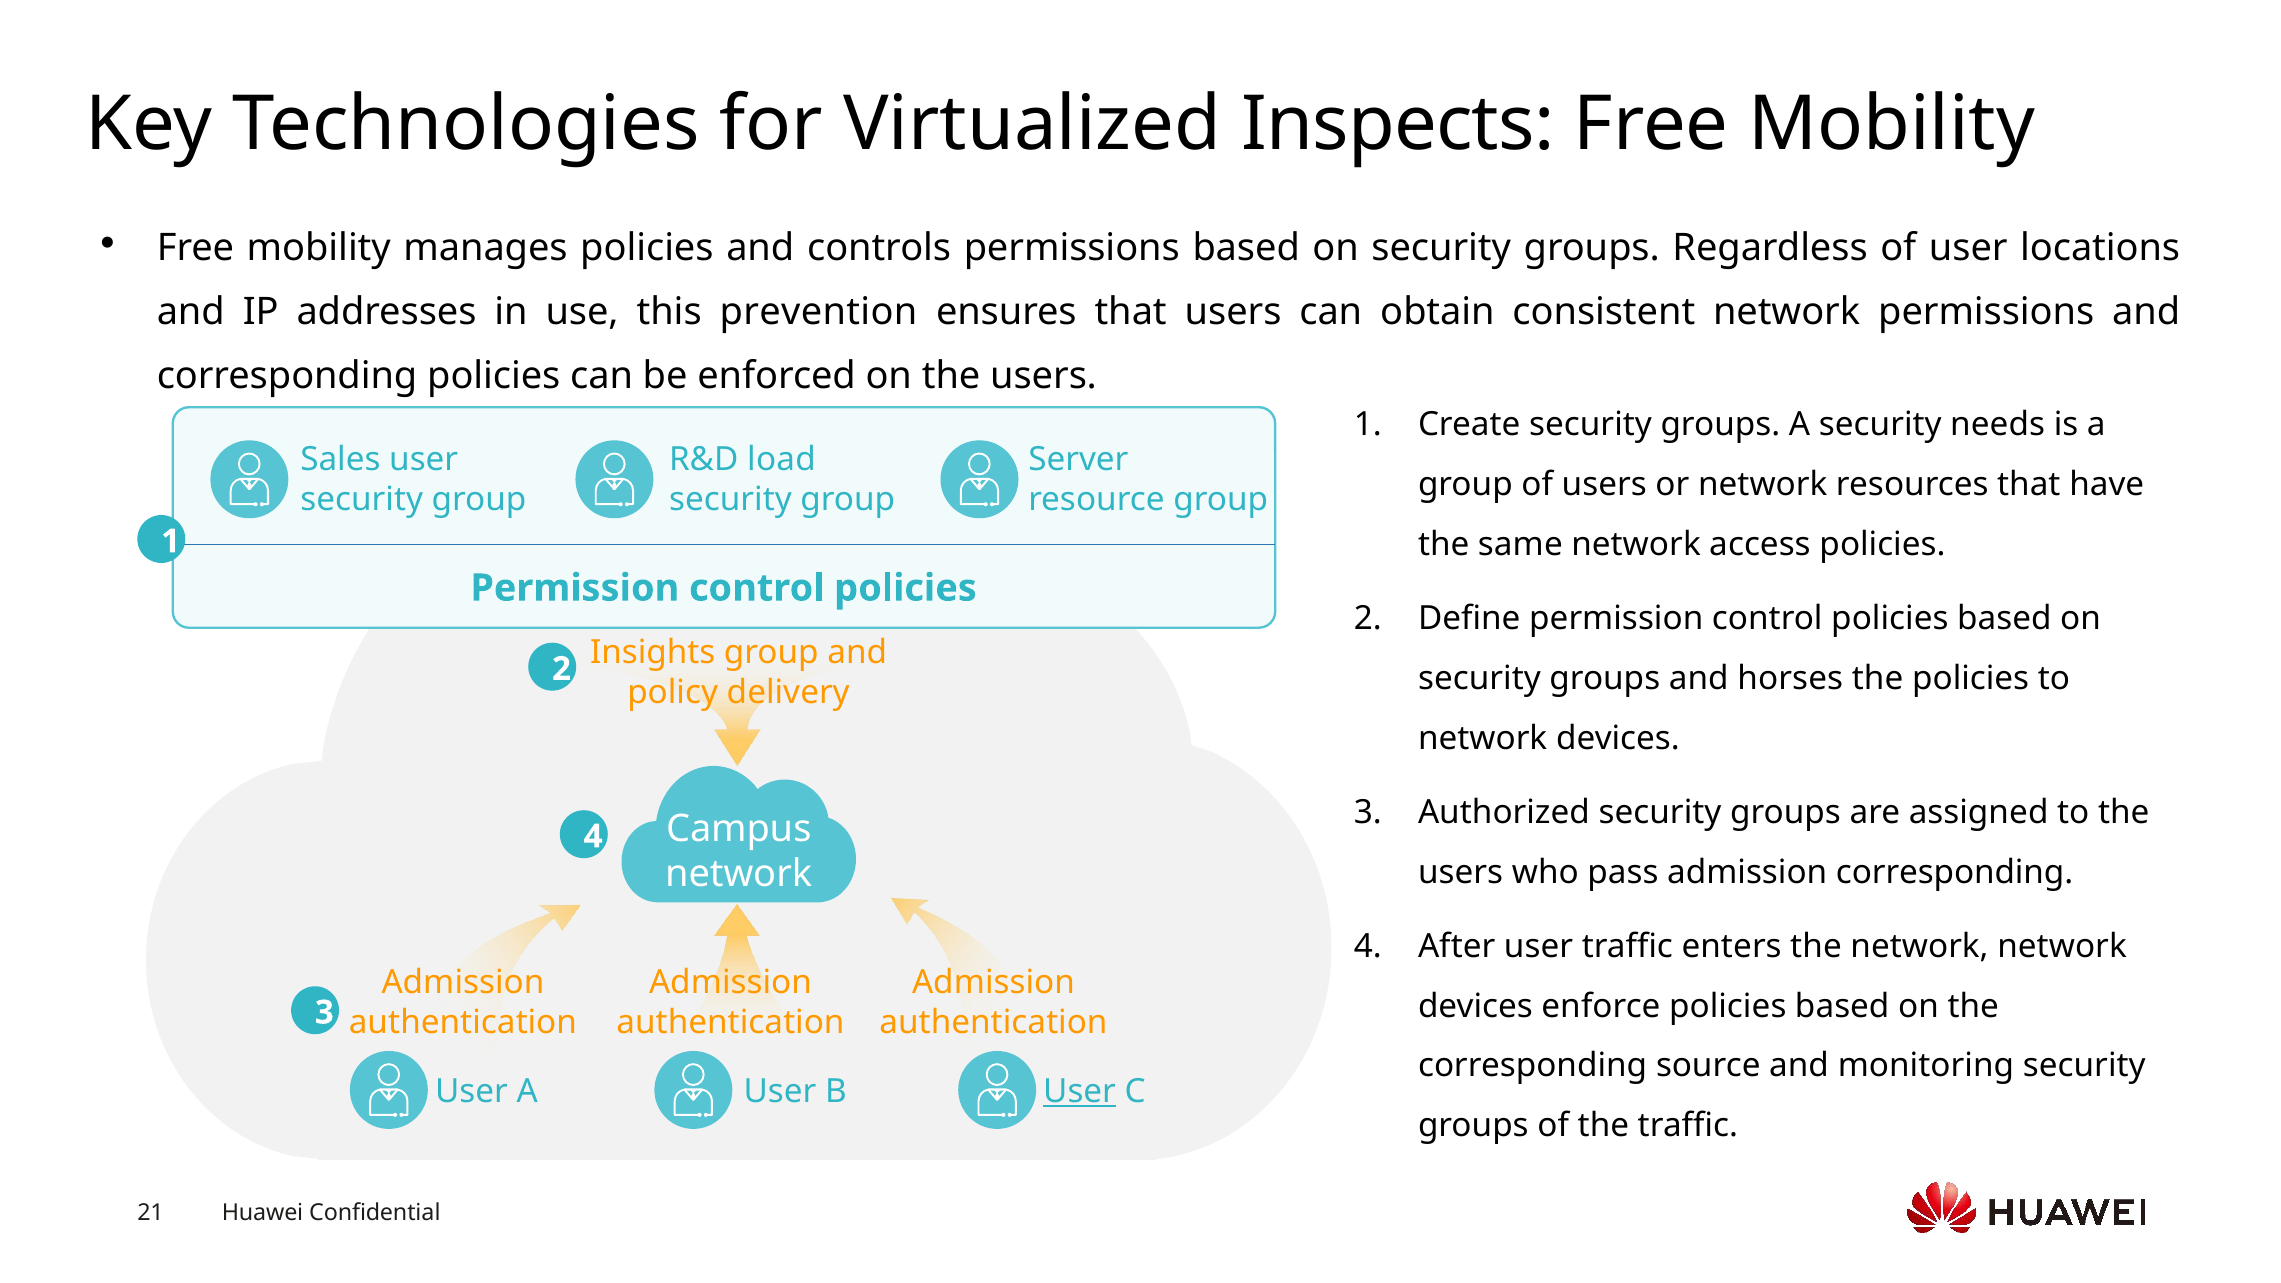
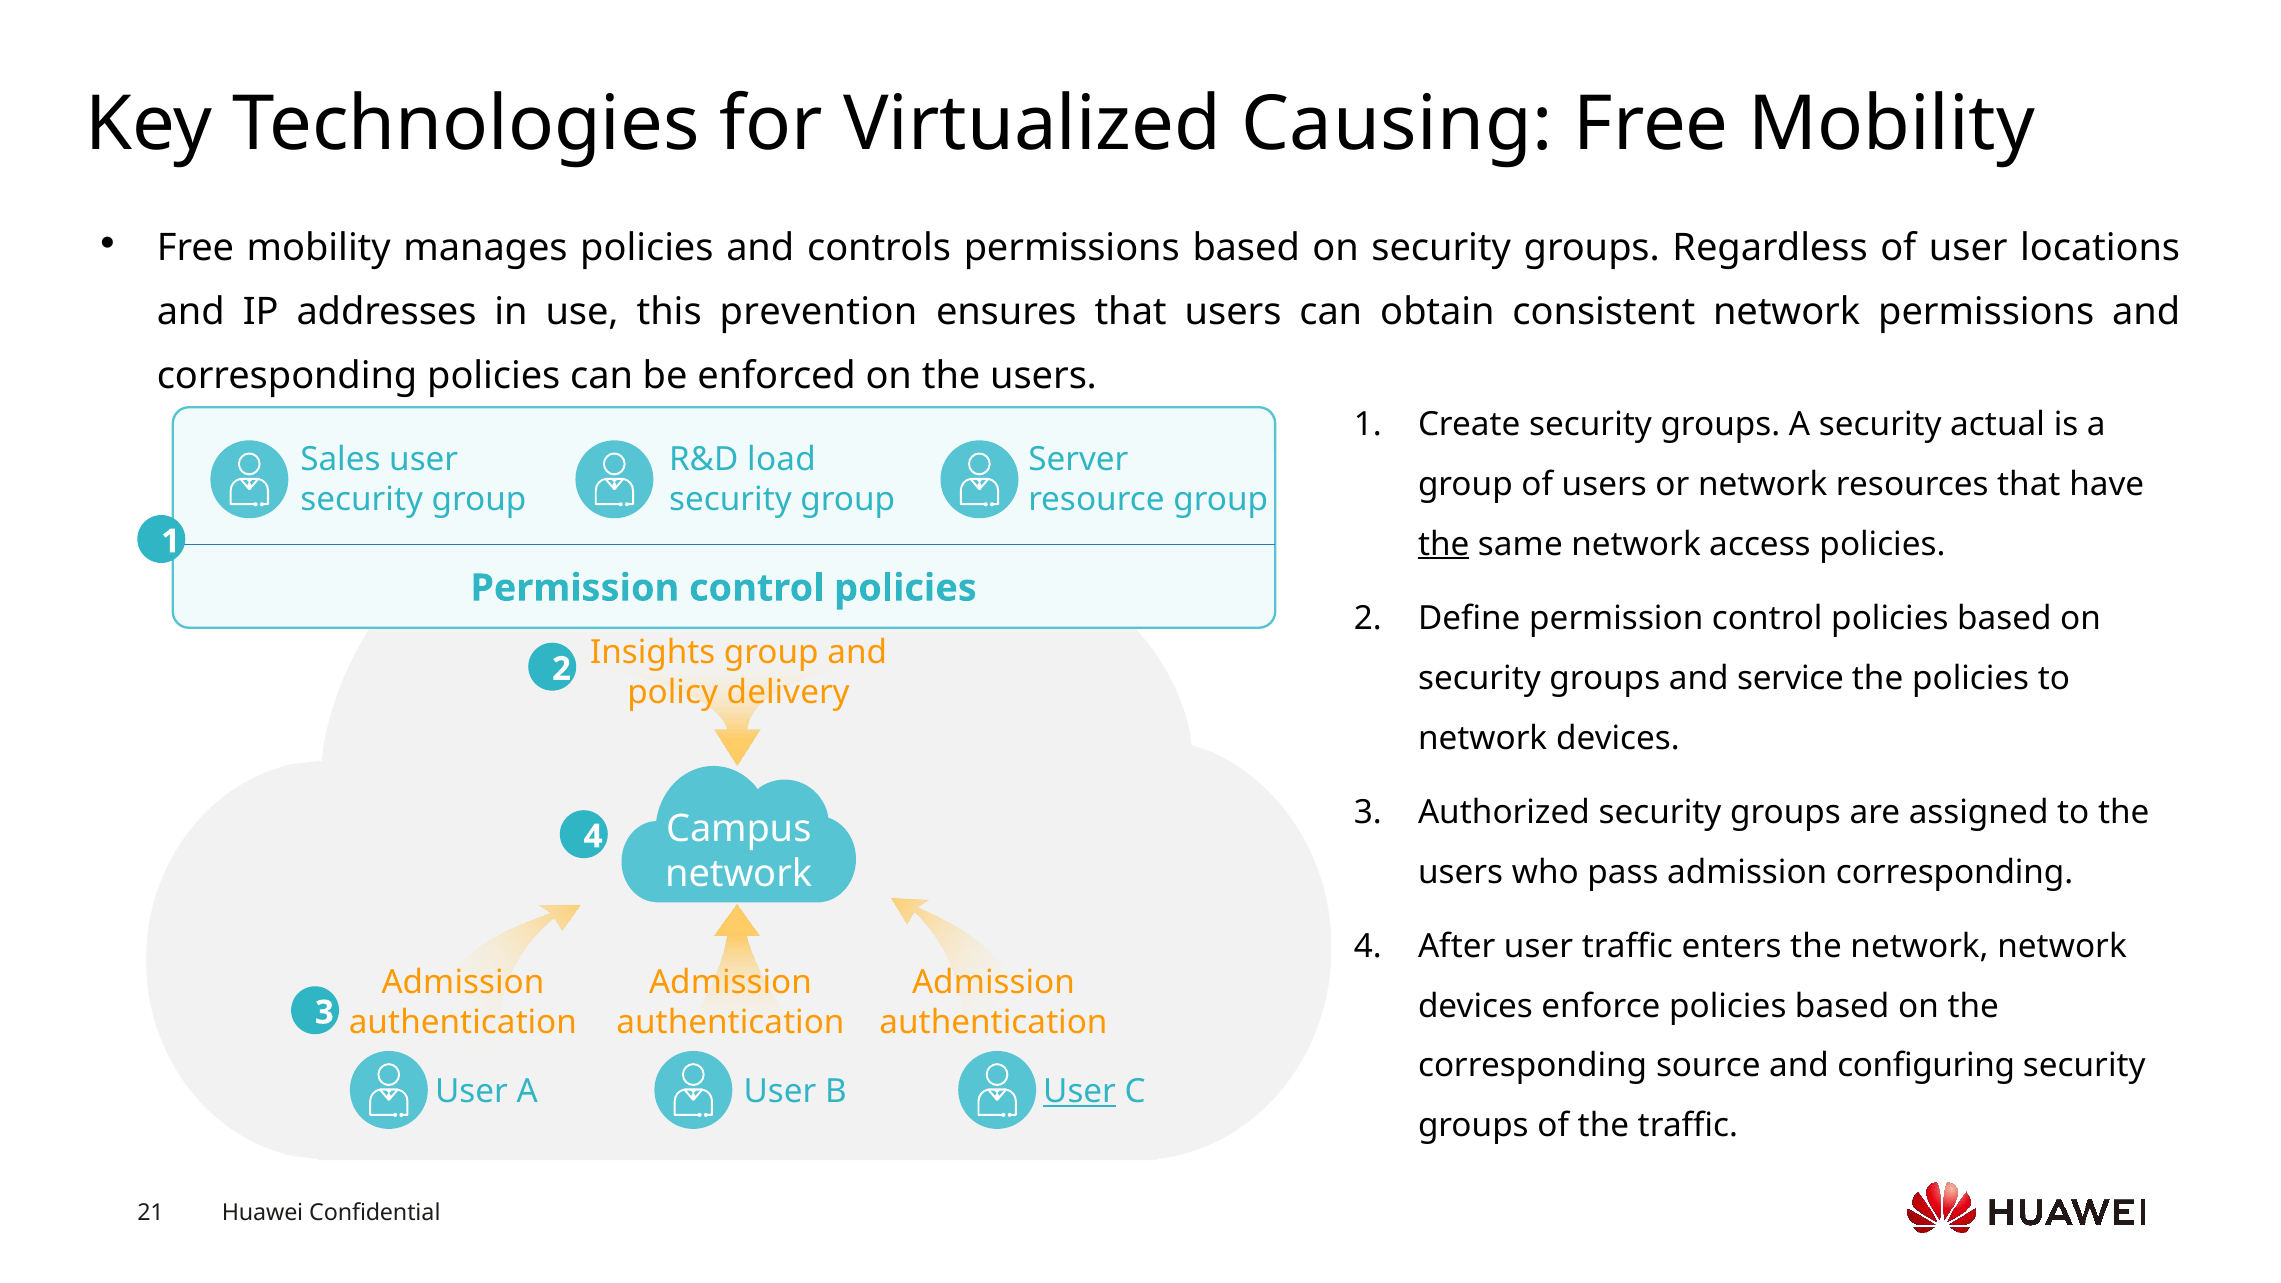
Inspects: Inspects -> Causing (1397, 124)
needs: needs -> actual (1998, 424)
the underline: none -> present (1444, 544)
horses: horses -> service (1790, 678)
monitoring: monitoring -> configuring (1926, 1066)
